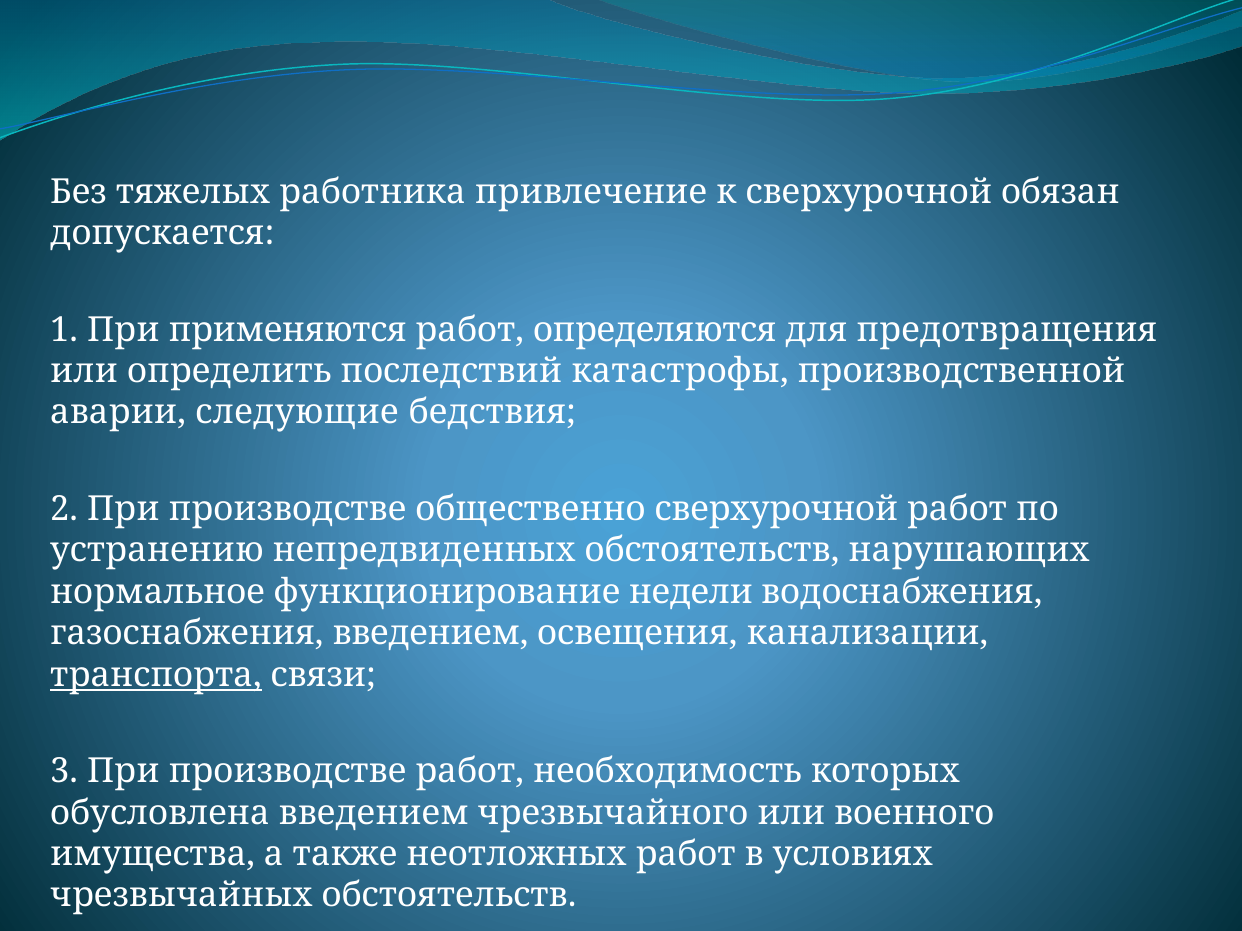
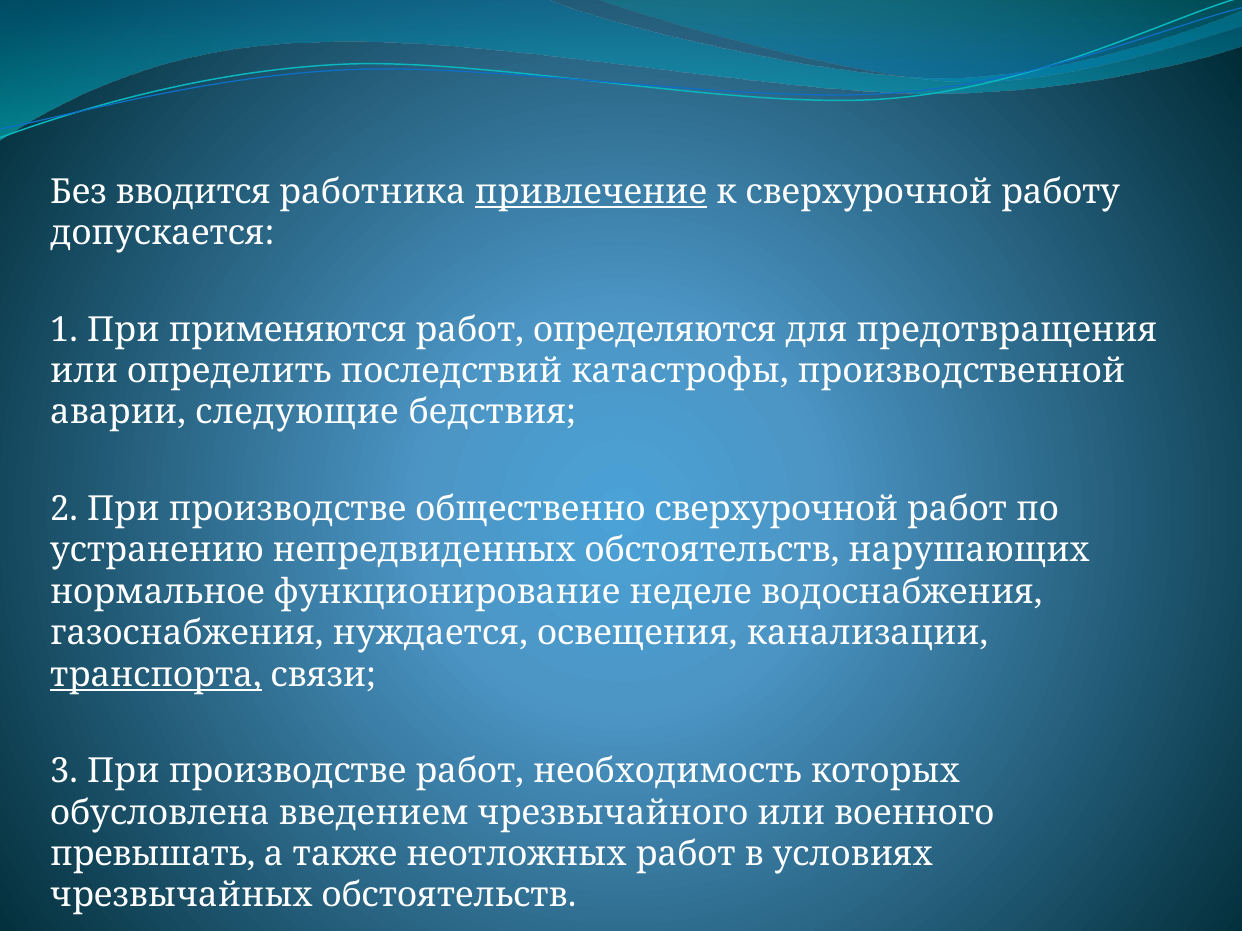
тяжелых: тяжелых -> вводится (193, 192)
привлечение underline: none -> present (591, 192)
обязан: обязан -> работу (1060, 192)
недели: недели -> неделе (691, 592)
газоснабжения введением: введением -> нуждается (430, 634)
имущества: имущества -> превышать (153, 855)
